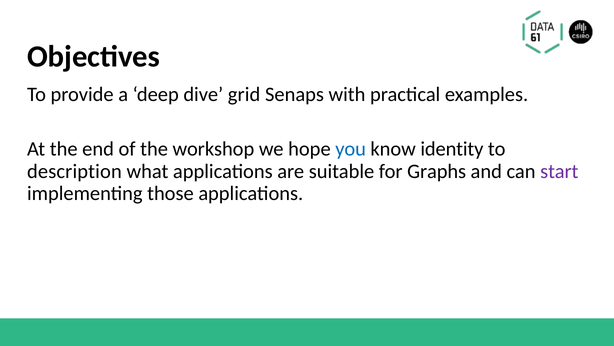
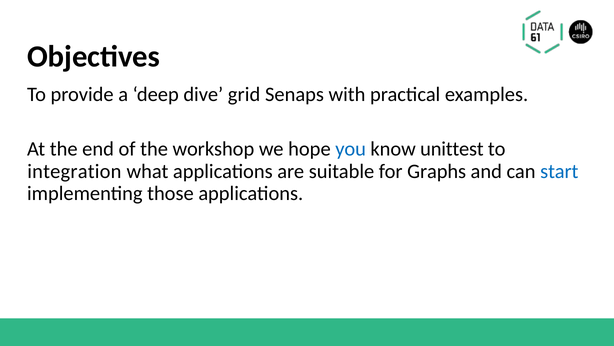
identity: identity -> unittest (452, 149)
description: description -> integration (74, 171)
start colour: purple -> blue (559, 171)
